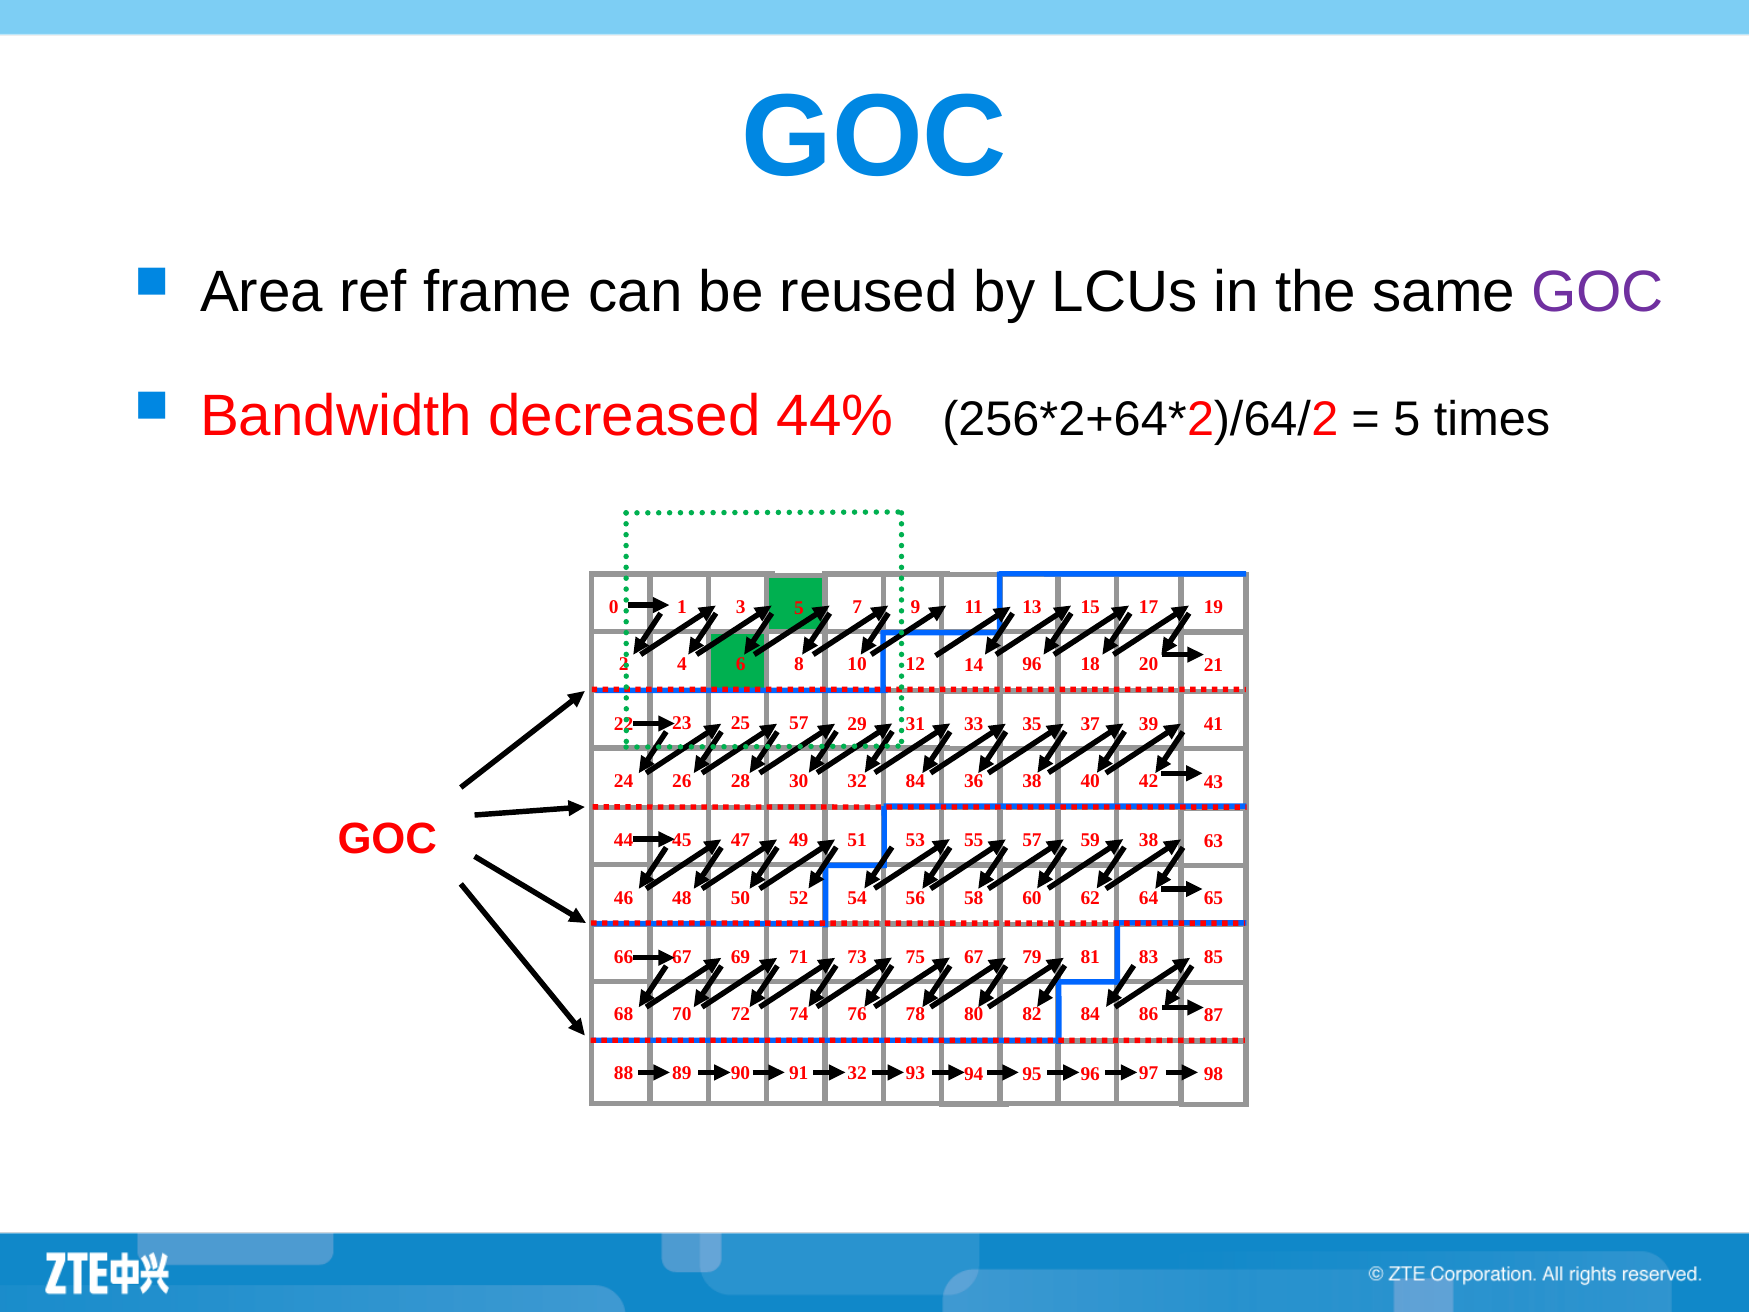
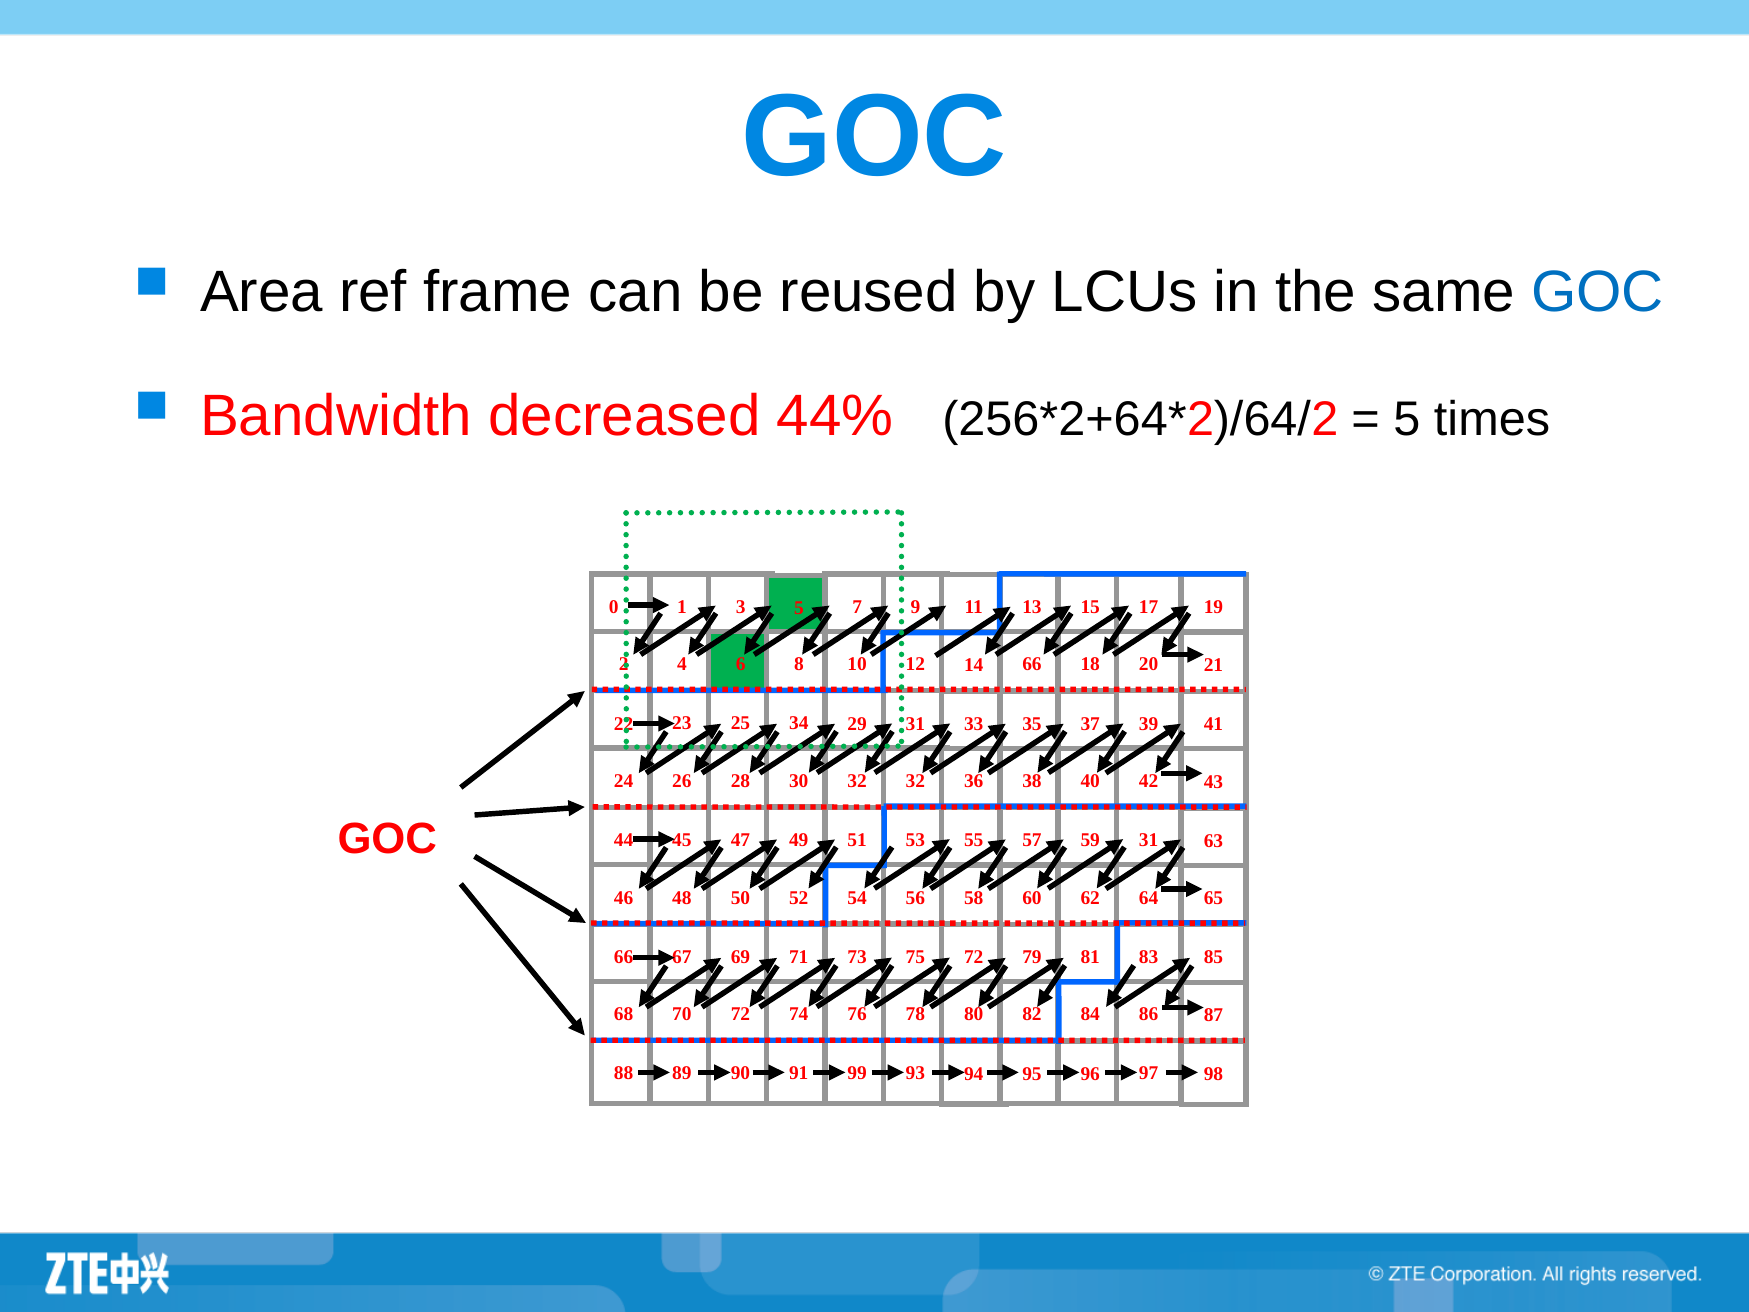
GOC colour: purple -> blue (1597, 292)
14 96: 96 -> 66 (1032, 664)
25 57: 57 -> 34 (799, 723)
32 84: 84 -> 32 (915, 781)
59 38: 38 -> 31 (1149, 840)
75 67: 67 -> 72 (974, 957)
91 32: 32 -> 99 (857, 1073)
